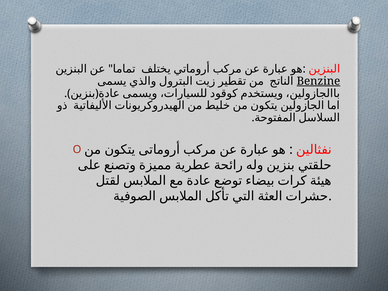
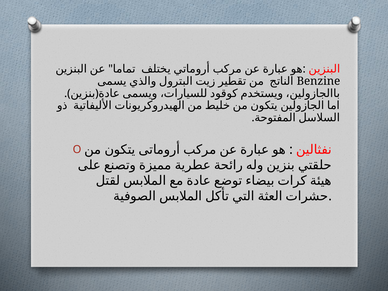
Benzine underline: present -> none (318, 81)
